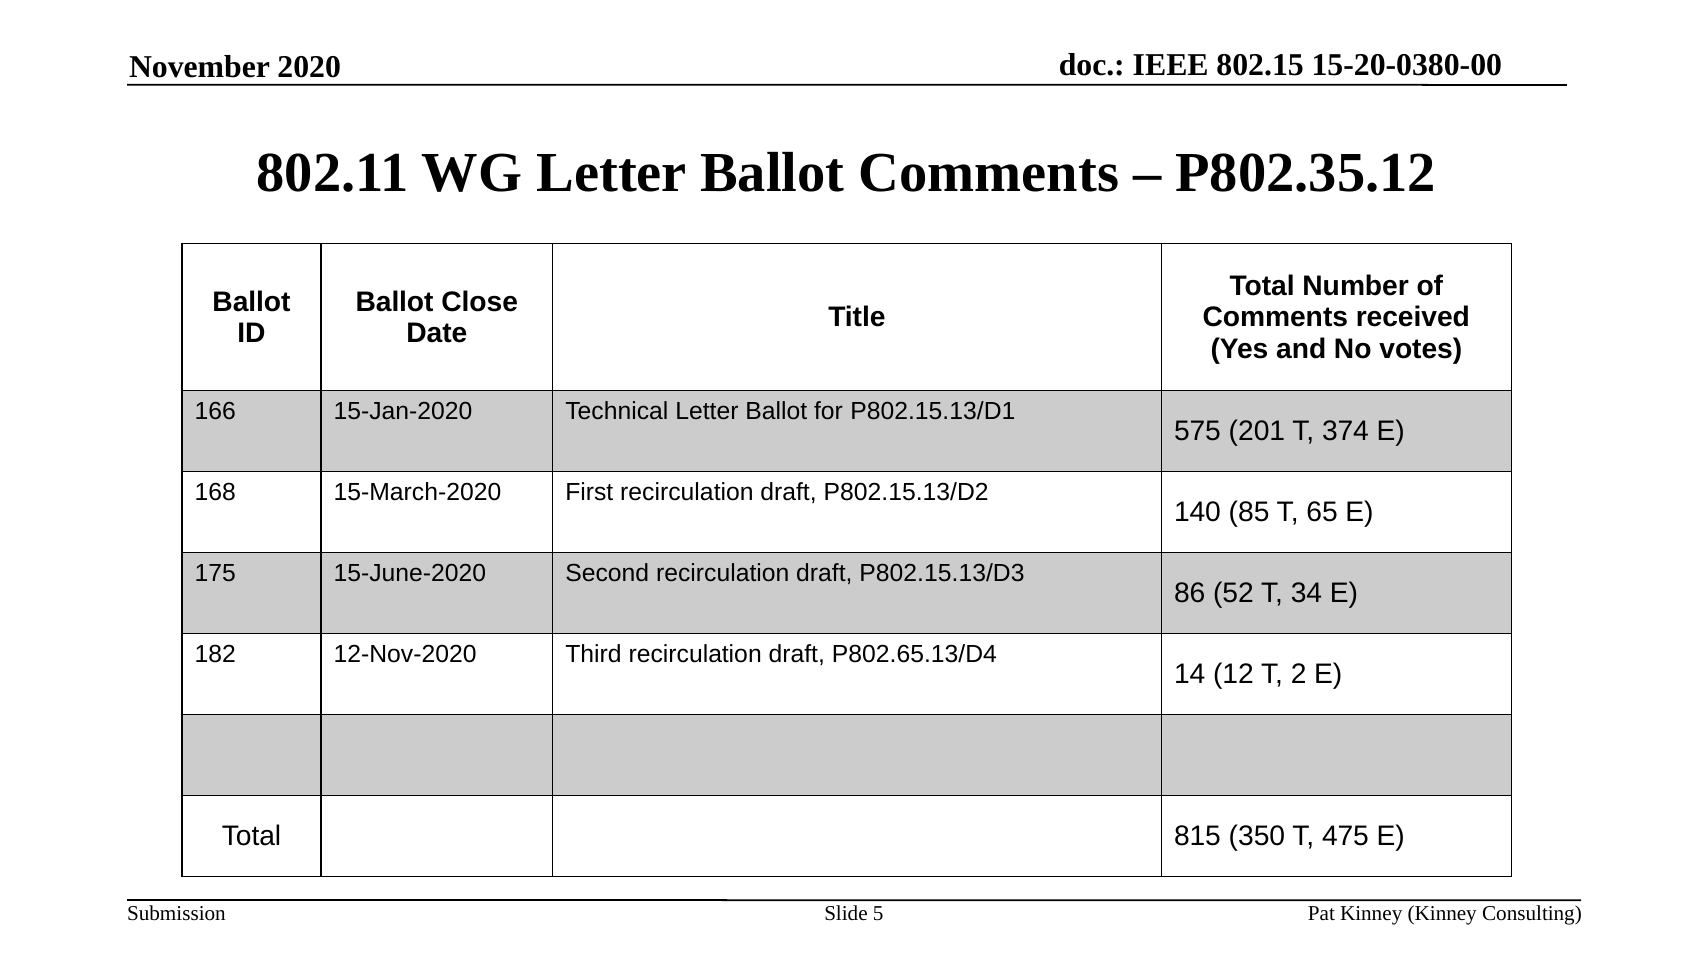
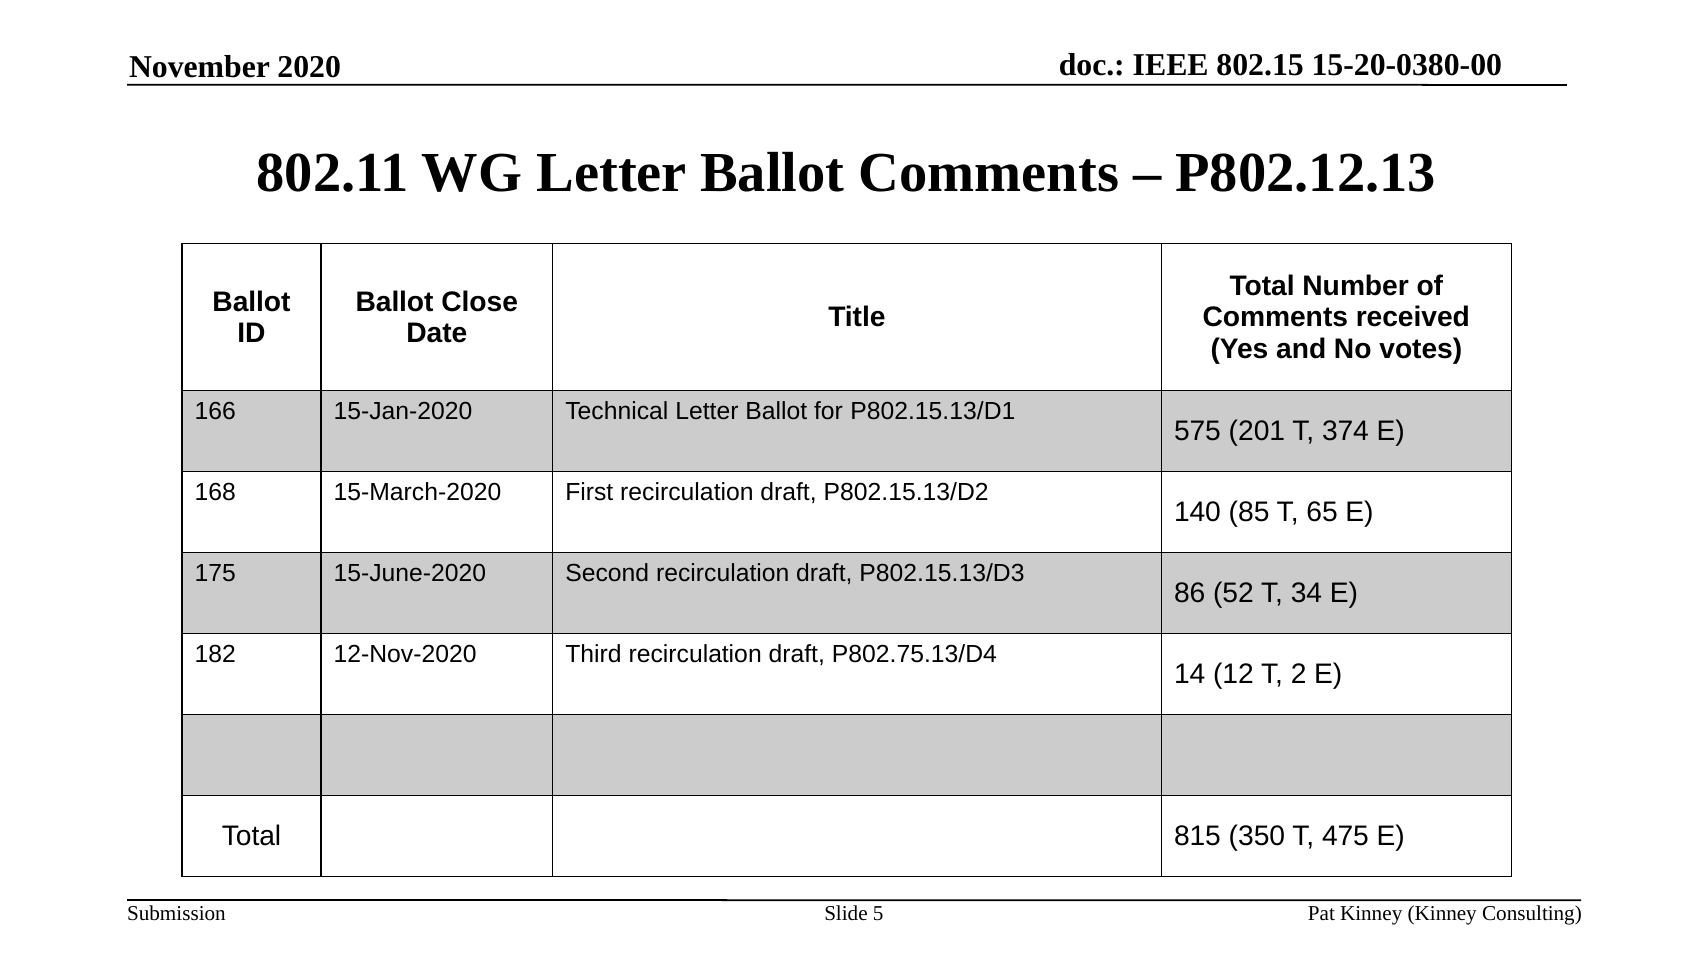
P802.35.12: P802.35.12 -> P802.12.13 (1306, 173)
P802.65.13/D4: P802.65.13/D4 -> P802.75.13/D4 (914, 654)
